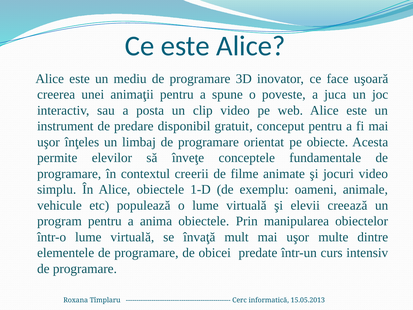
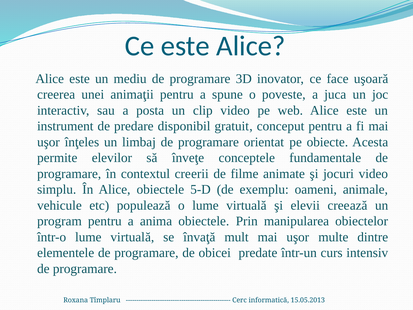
1-D: 1-D -> 5-D (201, 189)
